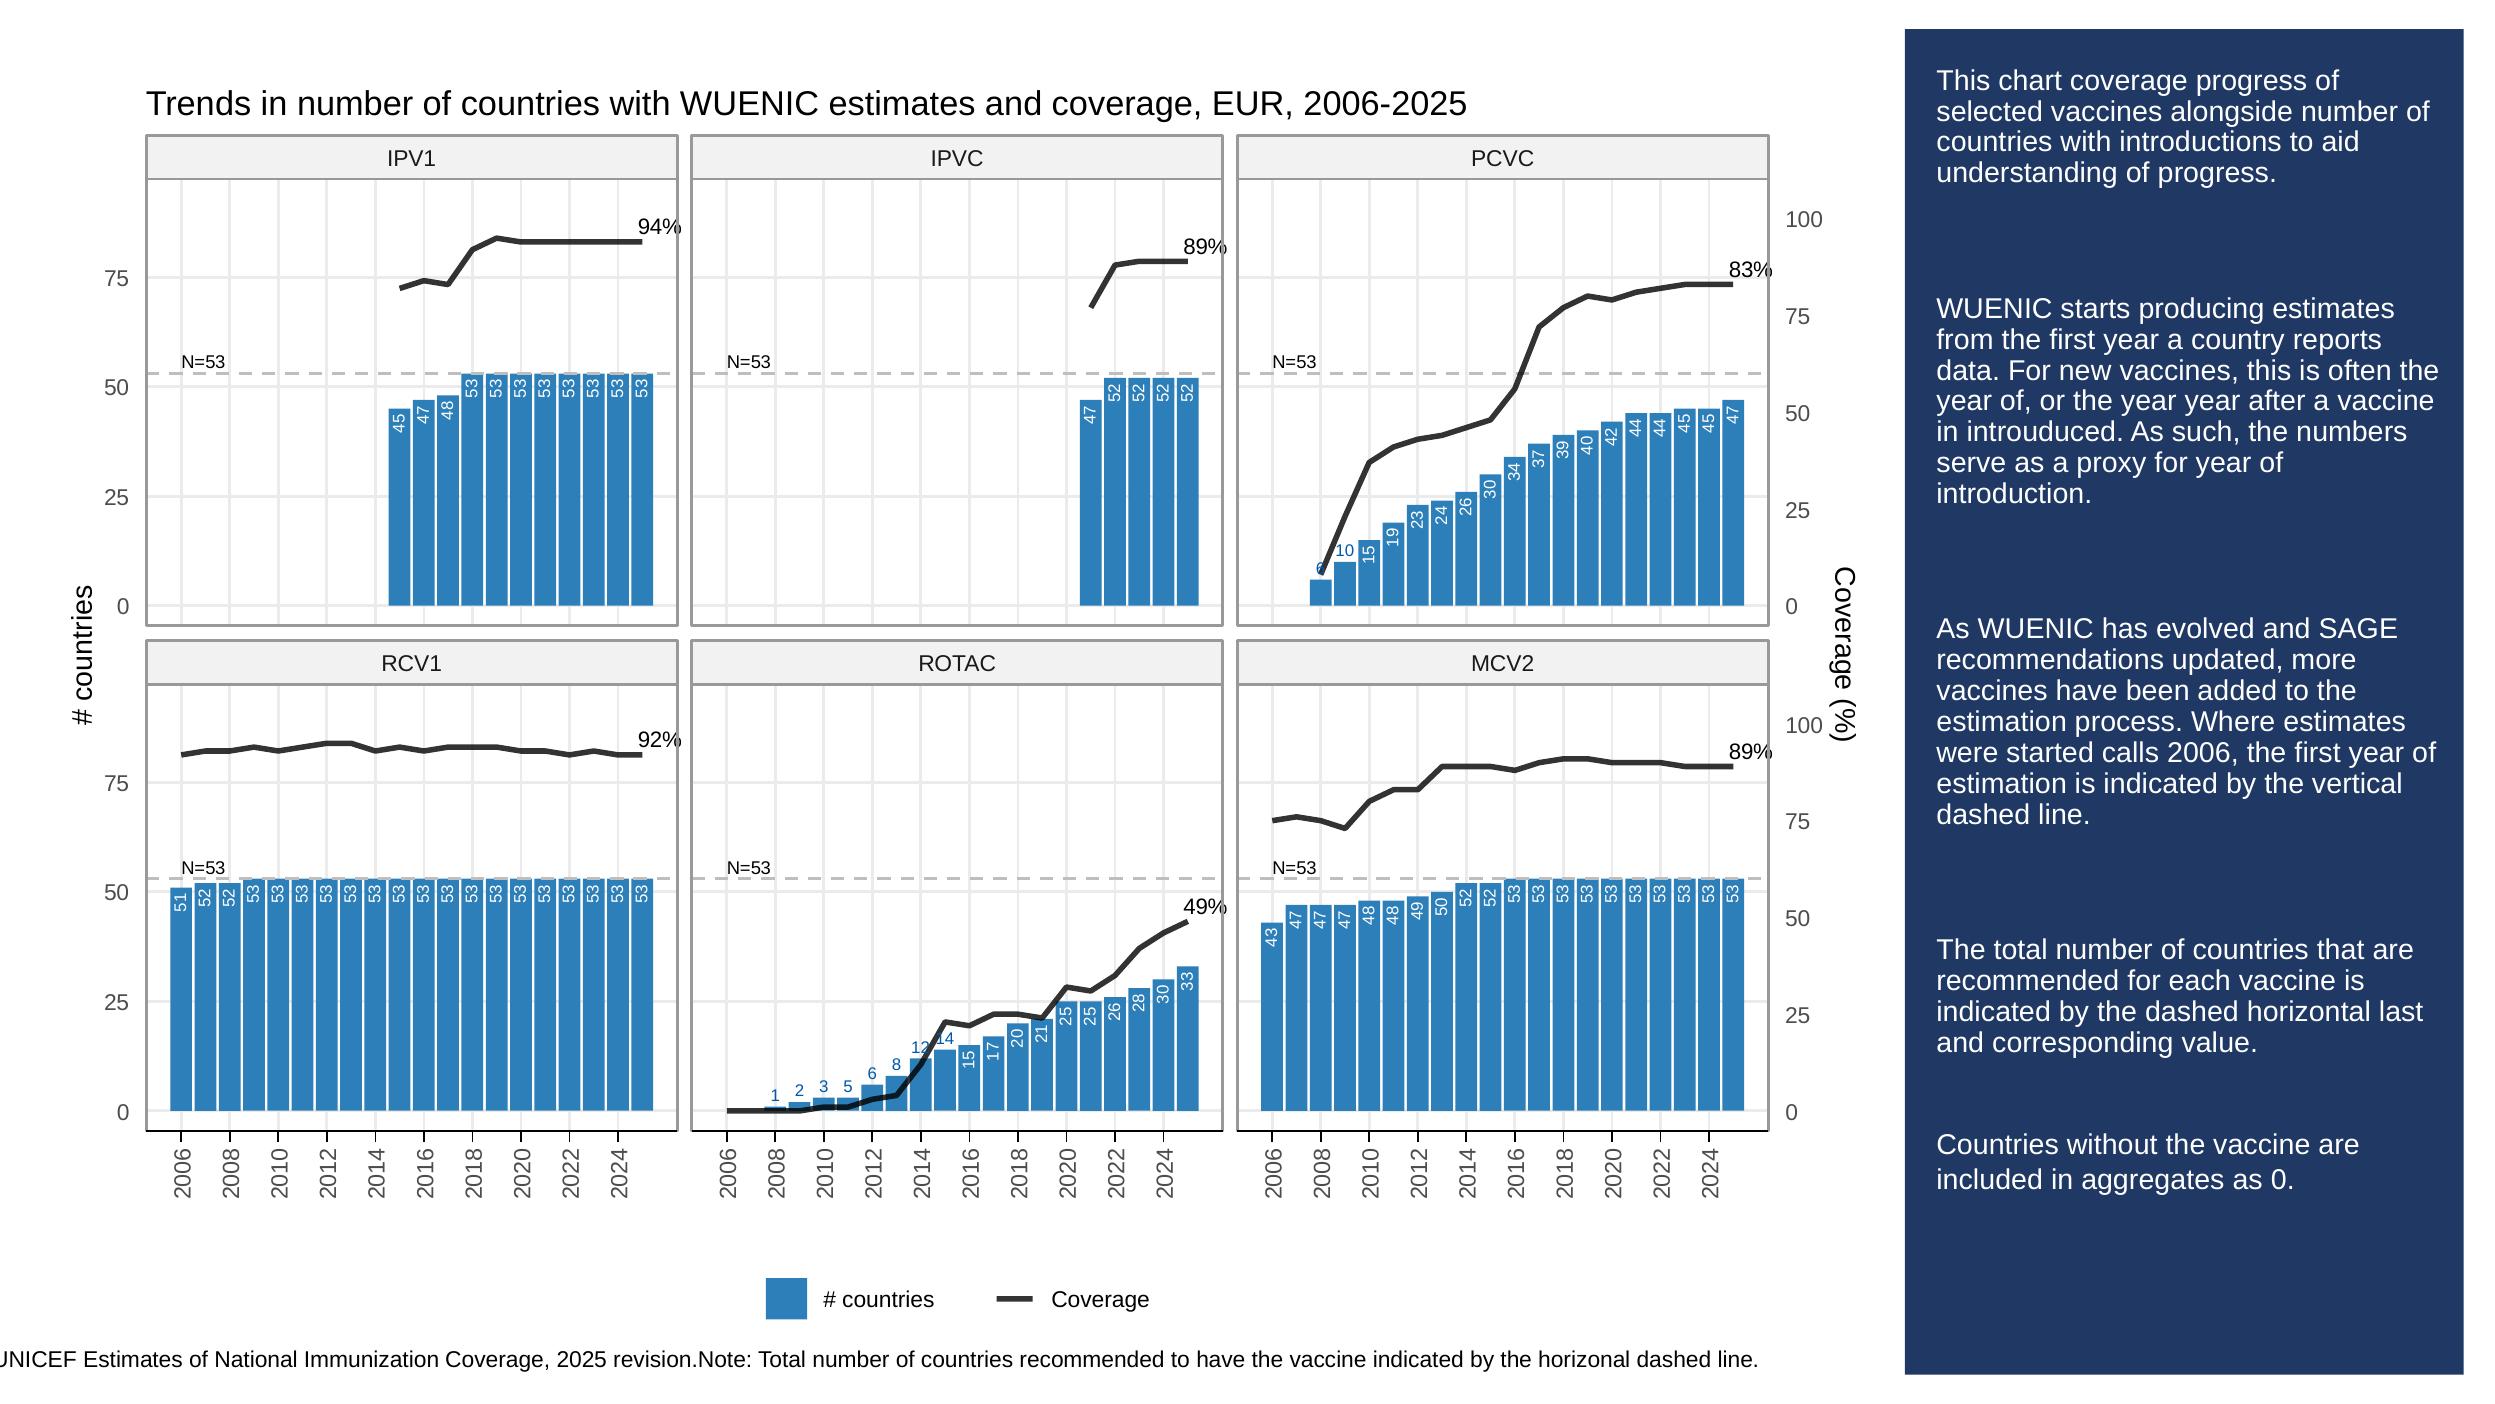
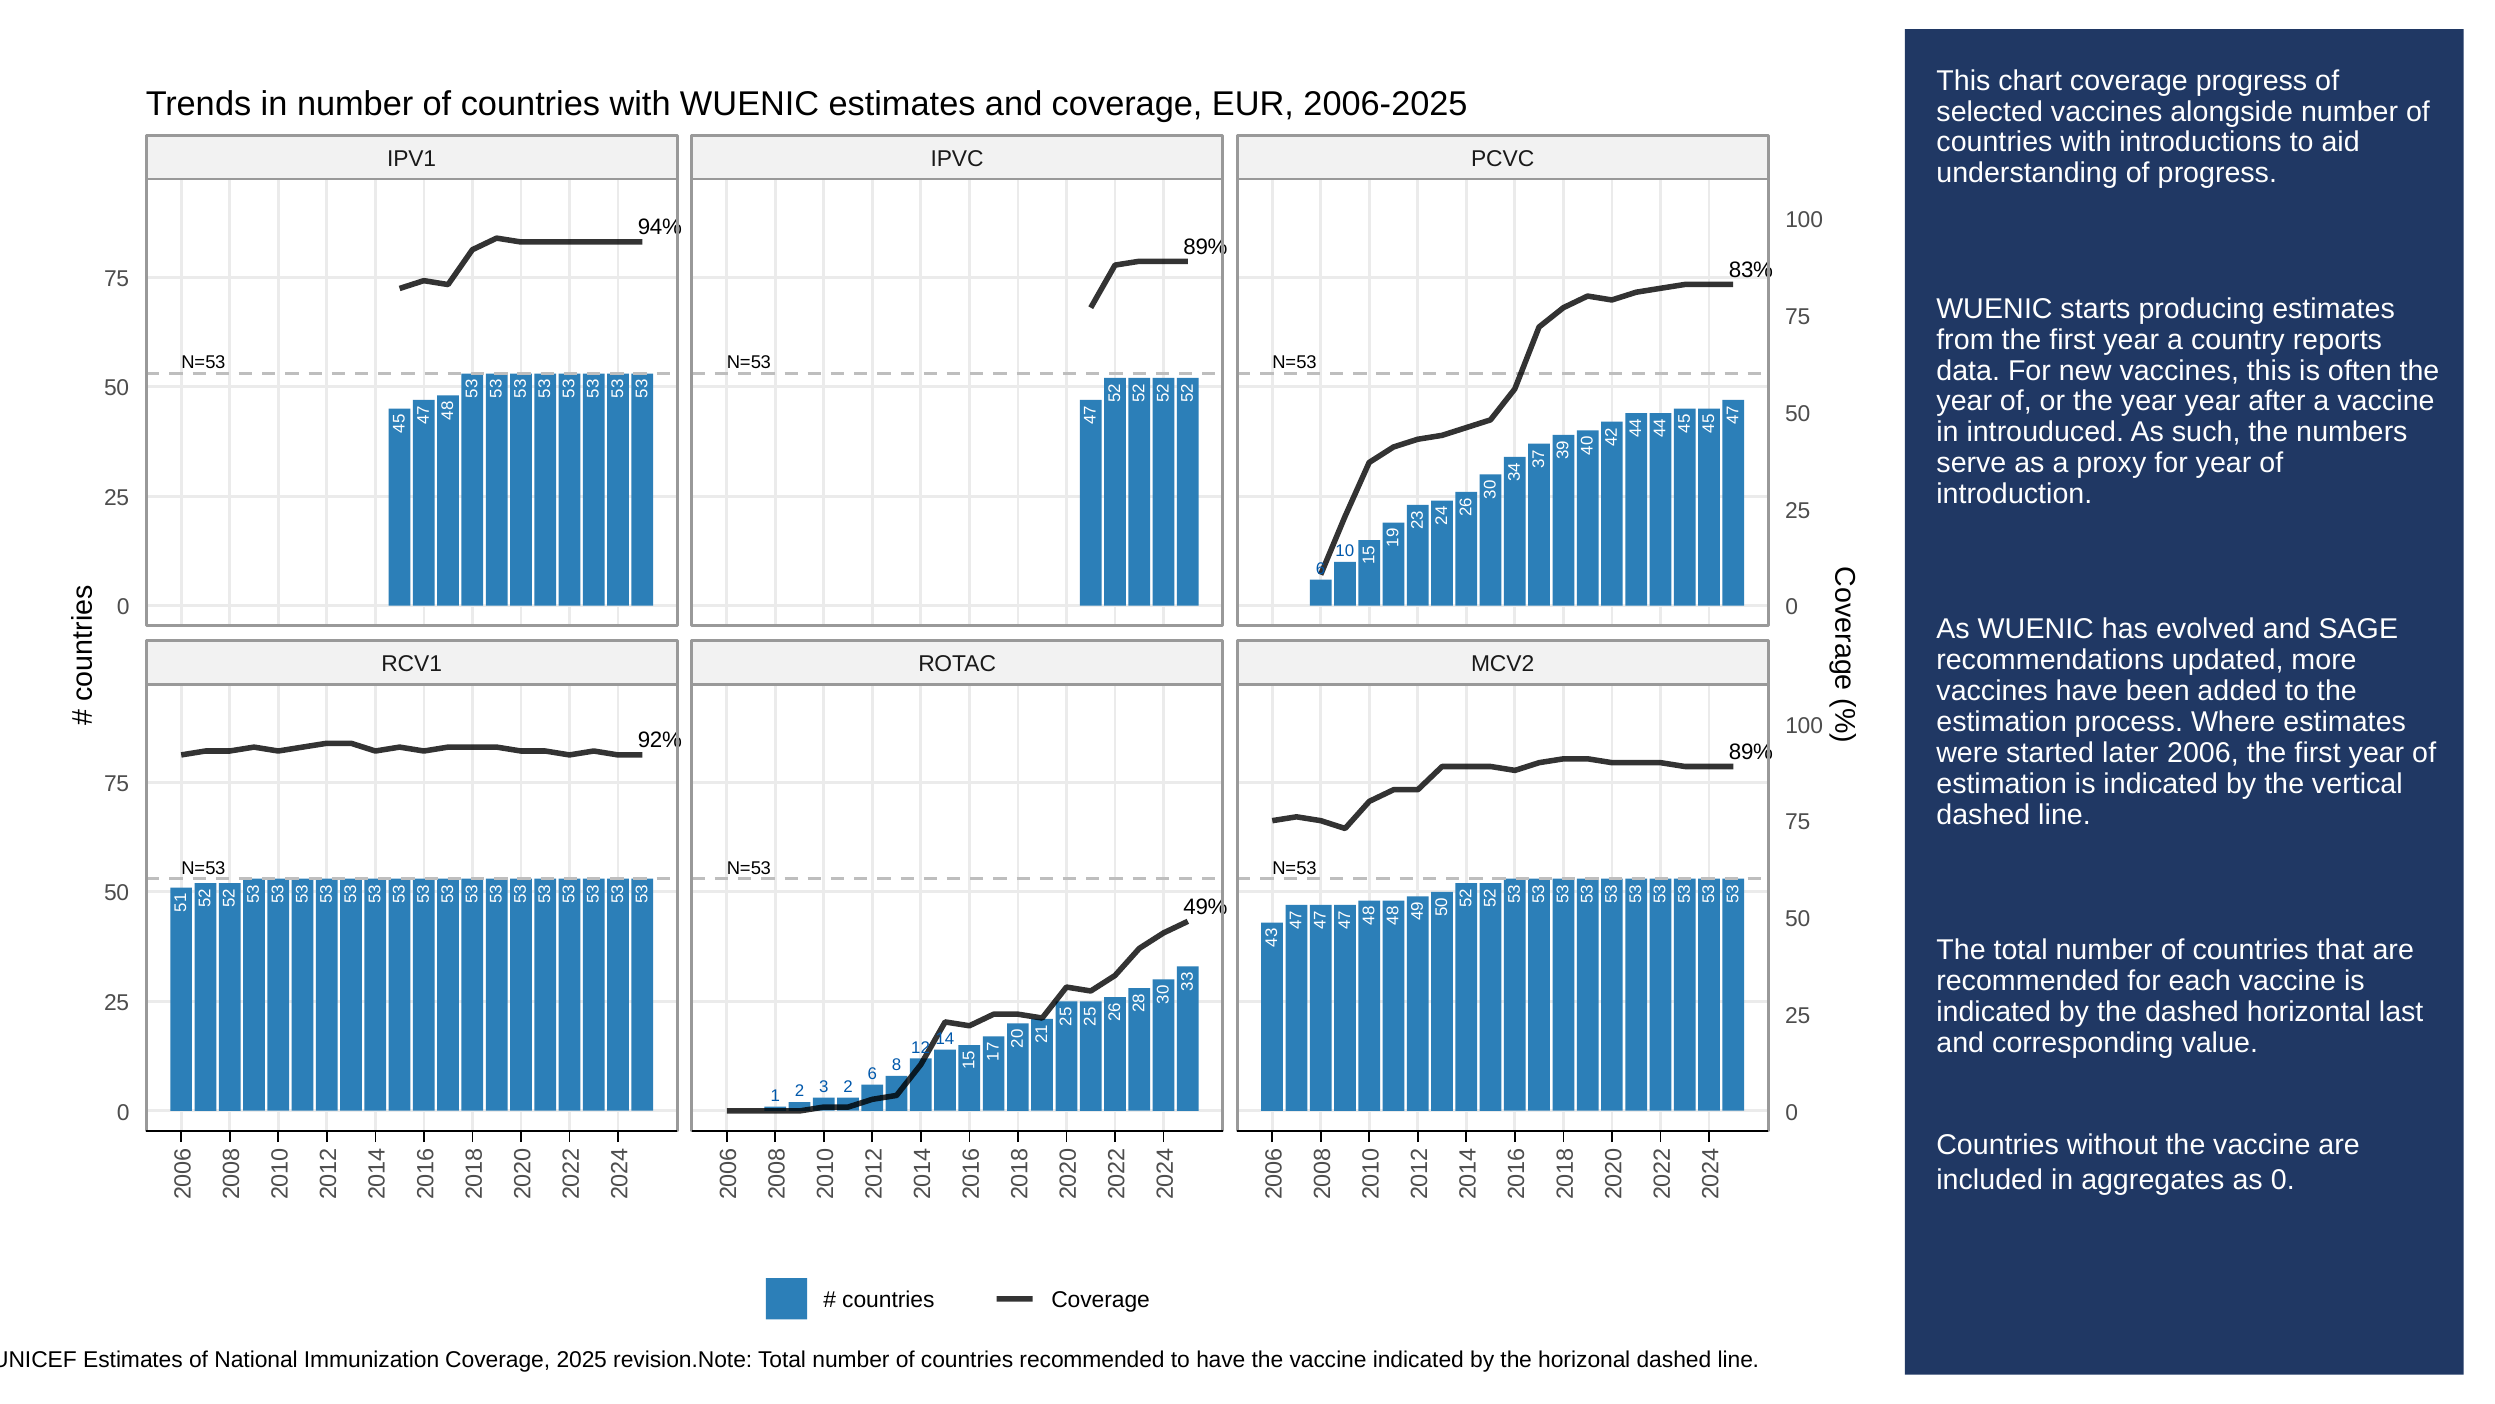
calls: calls -> later (2130, 753)
1 2 3 5: 5 -> 2 (848, 1086)
